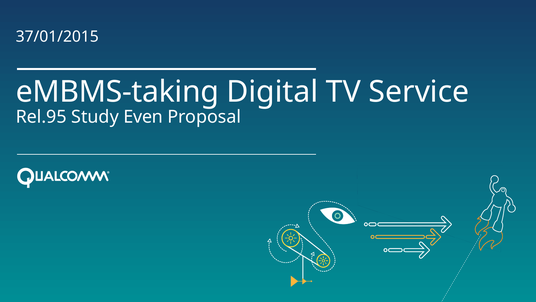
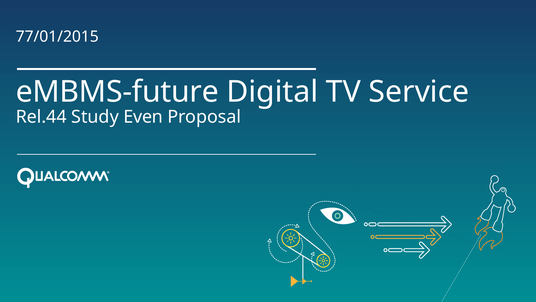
37/01/2015: 37/01/2015 -> 77/01/2015 (57, 37)
eMBMS-taking: eMBMS-taking -> eMBMS-future (117, 92)
Rel.95: Rel.95 -> Rel.44 (41, 117)
